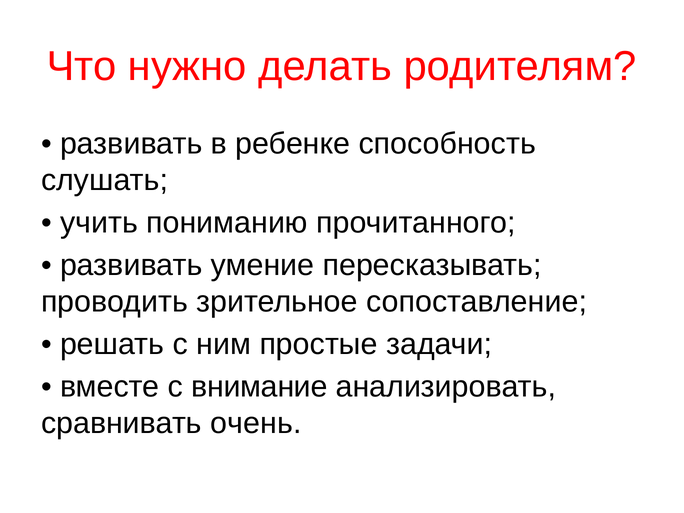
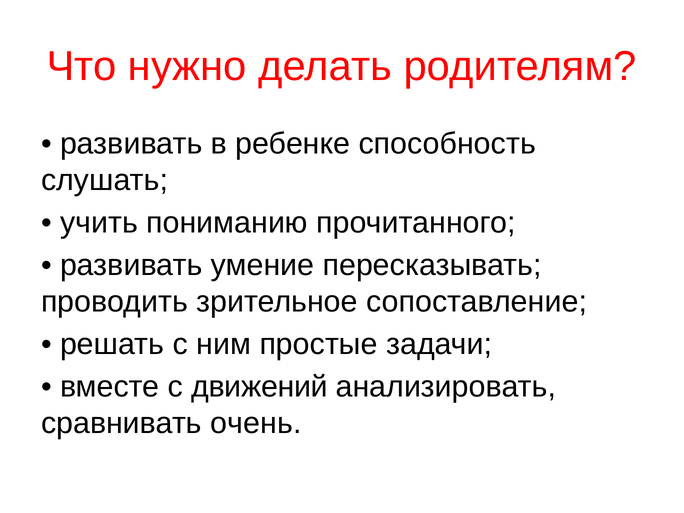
внимание: внимание -> движений (259, 387)
